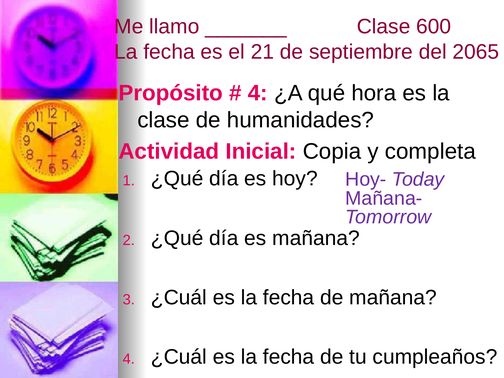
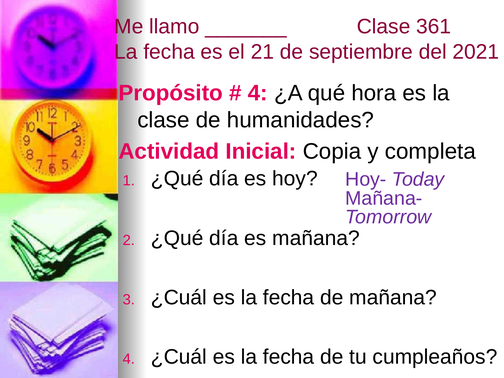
600: 600 -> 361 (434, 27)
2065: 2065 -> 2021 (476, 52)
